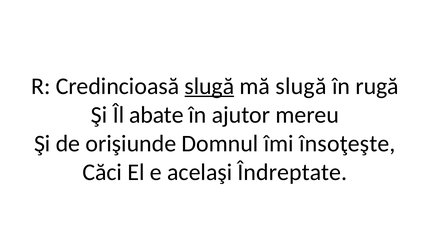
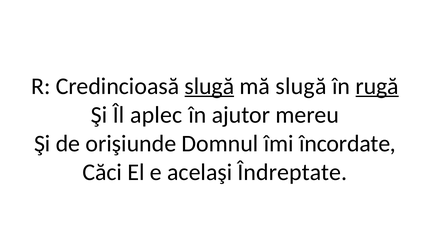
rugă underline: none -> present (377, 86)
abate: abate -> aplec (156, 115)
însoţeşte: însoţeşte -> încordate (348, 143)
